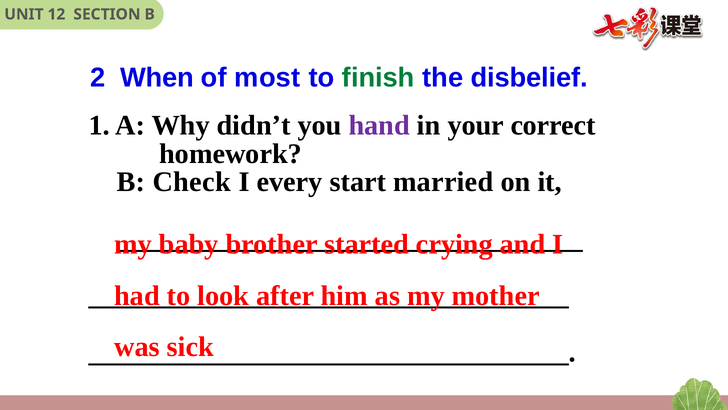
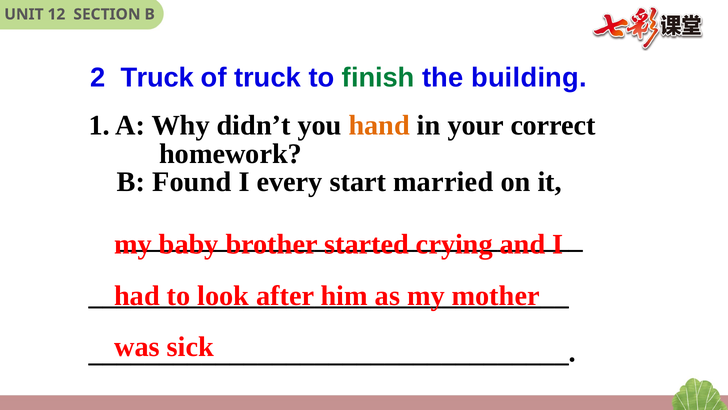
2 When: When -> Truck (157, 78)
of most: most -> truck (268, 78)
disbelief: disbelief -> building (529, 78)
hand colour: purple -> orange (379, 125)
Check: Check -> Found (192, 182)
